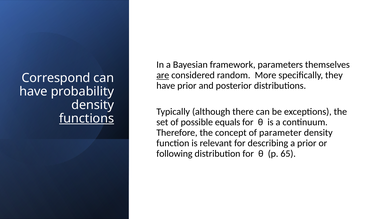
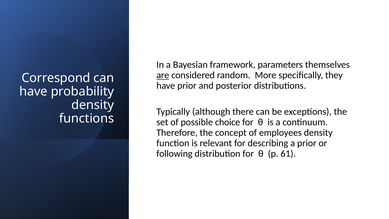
functions underline: present -> none (87, 118)
equals: equals -> choice (228, 122)
parameter: parameter -> employees (280, 133)
65: 65 -> 61 (288, 154)
